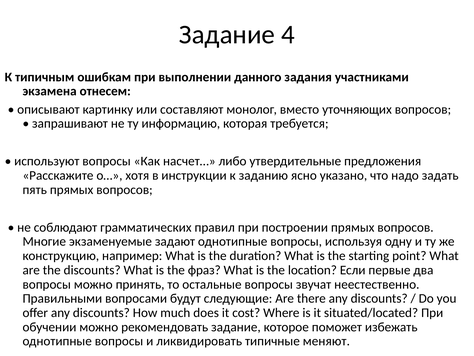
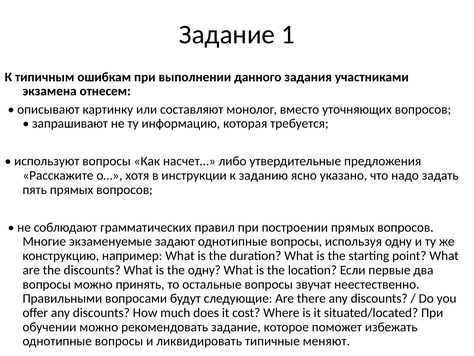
4: 4 -> 1 (288, 35)
the фраз: фраз -> одну (204, 270)
